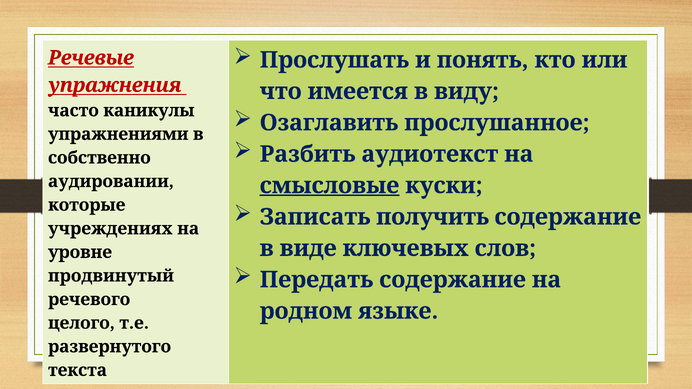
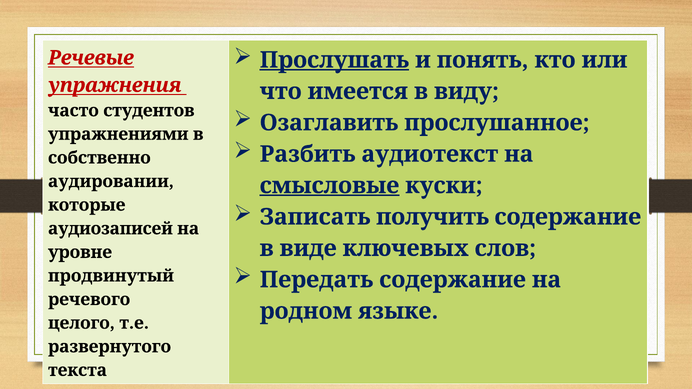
Прослушать underline: none -> present (334, 60)
каникулы: каникулы -> студентов (149, 111)
учреждениях: учреждениях -> аудиозаписей (110, 229)
